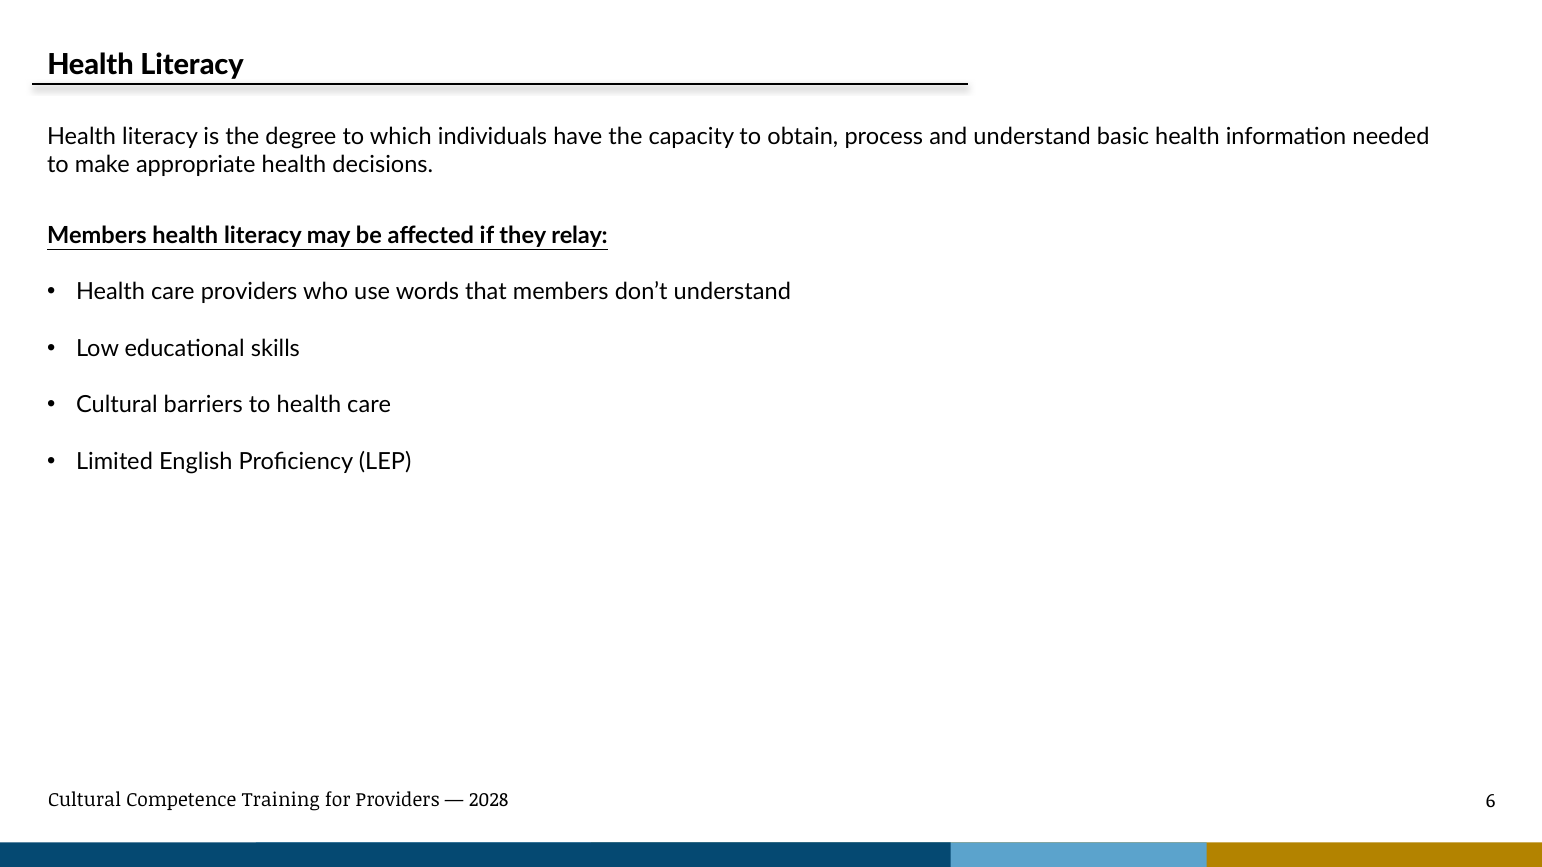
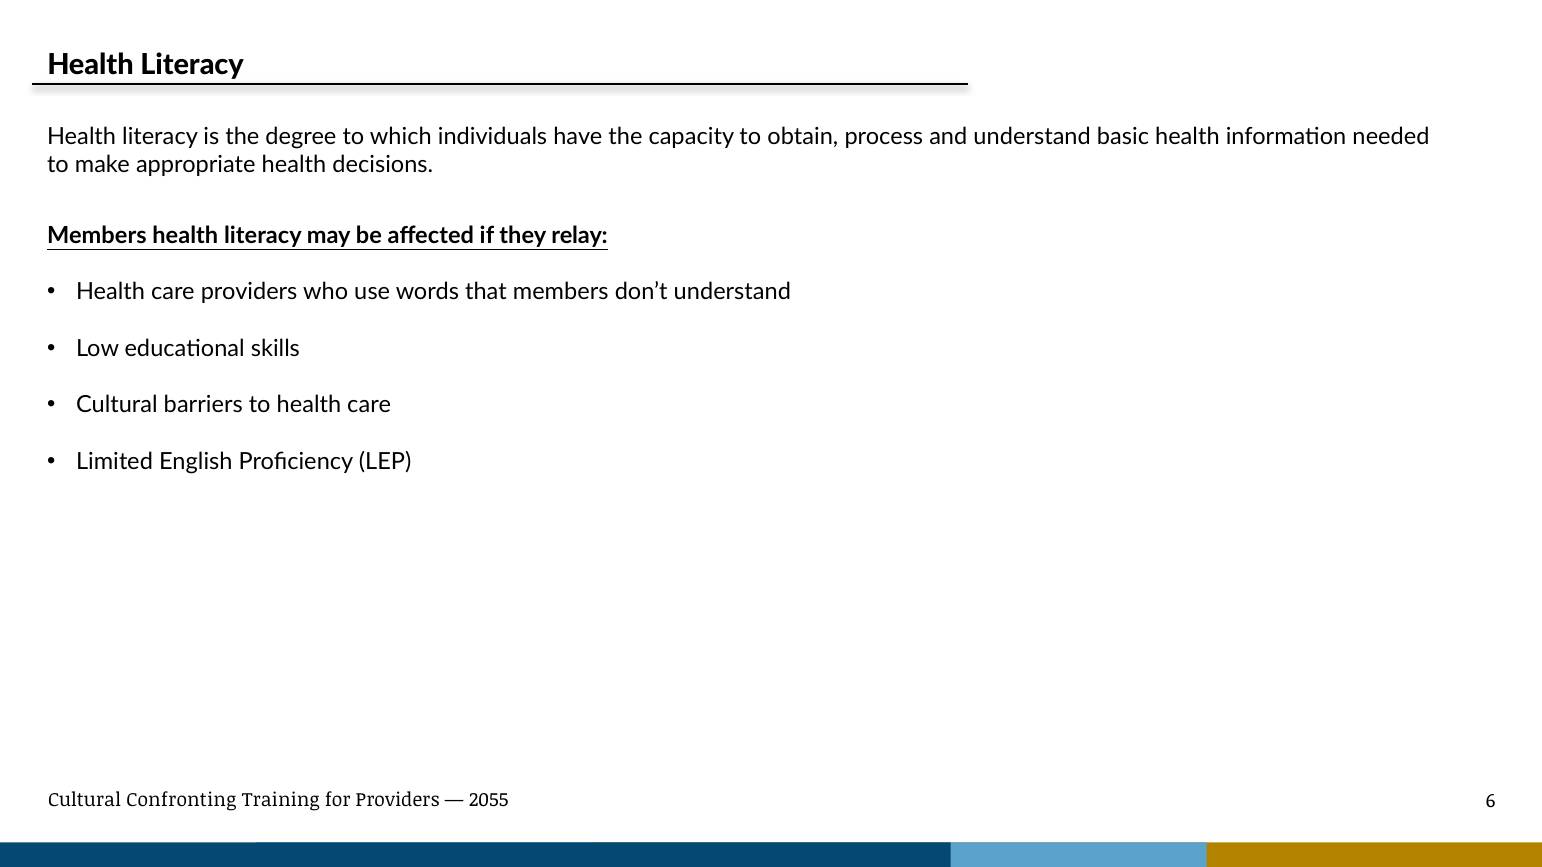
Competence: Competence -> Confronting (181, 801)
2028: 2028 -> 2055 (489, 801)
